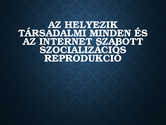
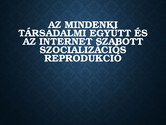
HELYEZIK: HELYEZIK -> MINDENKI (91, 25)
MINDEN: MINDEN -> EGYÜTT (110, 33)
